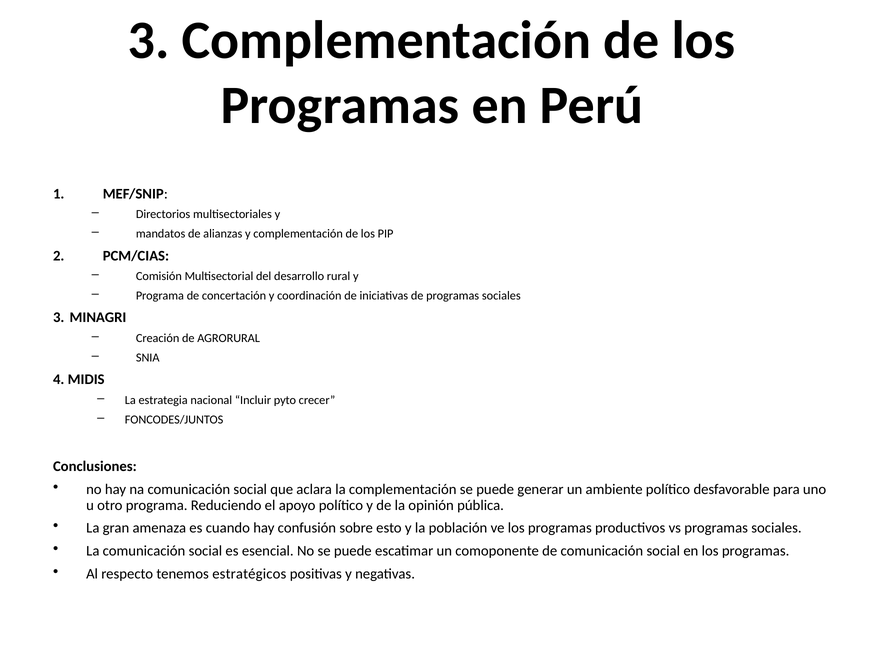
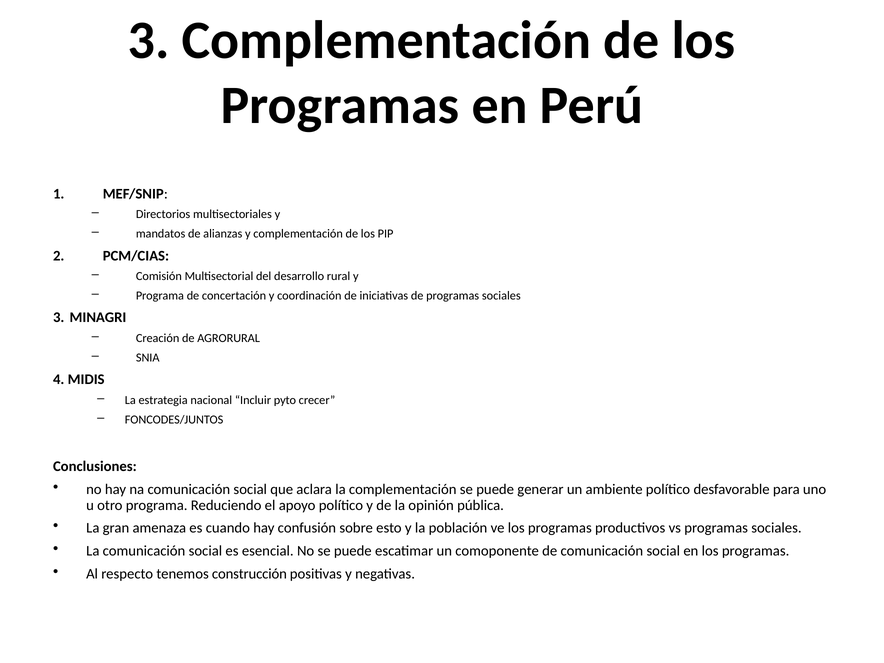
estratégicos: estratégicos -> construcción (249, 574)
